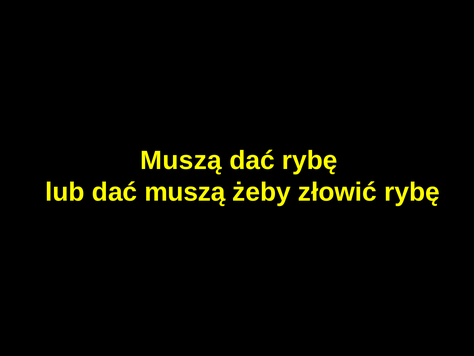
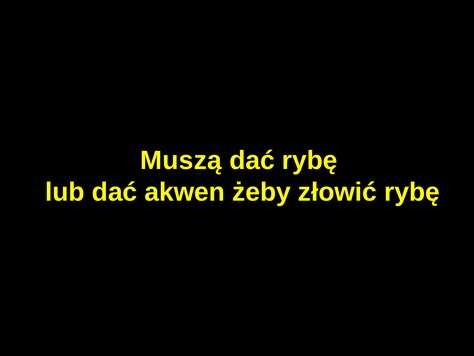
dać muszą: muszą -> akwen (185, 192)
